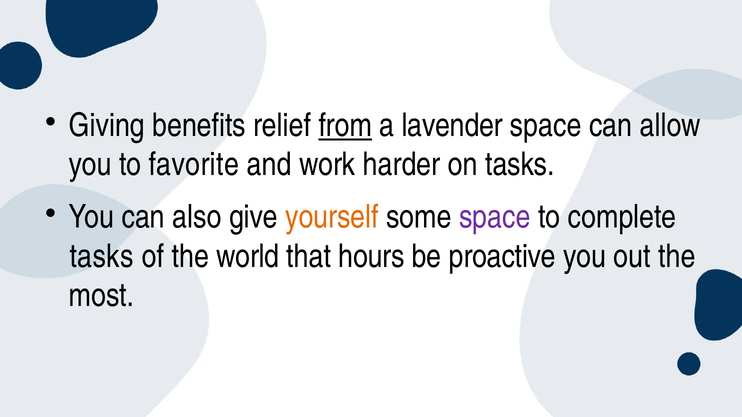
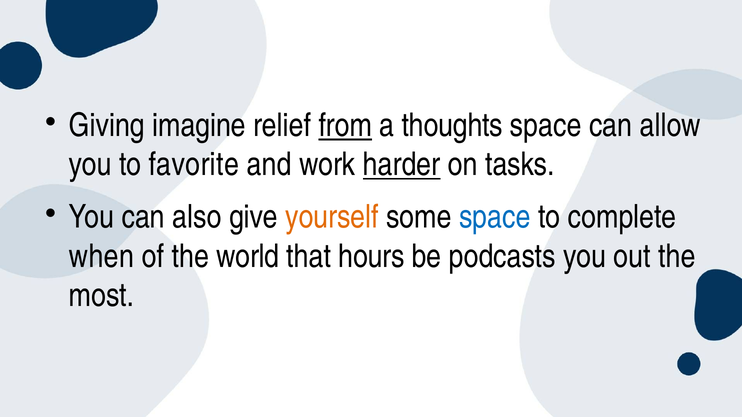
benefits: benefits -> imagine (199, 126)
lavender: lavender -> thoughts (452, 126)
harder underline: none -> present (402, 165)
space colour: purple -> blue (495, 217)
tasks: tasks -> when (102, 257)
proactive: proactive -> podcasts (502, 257)
